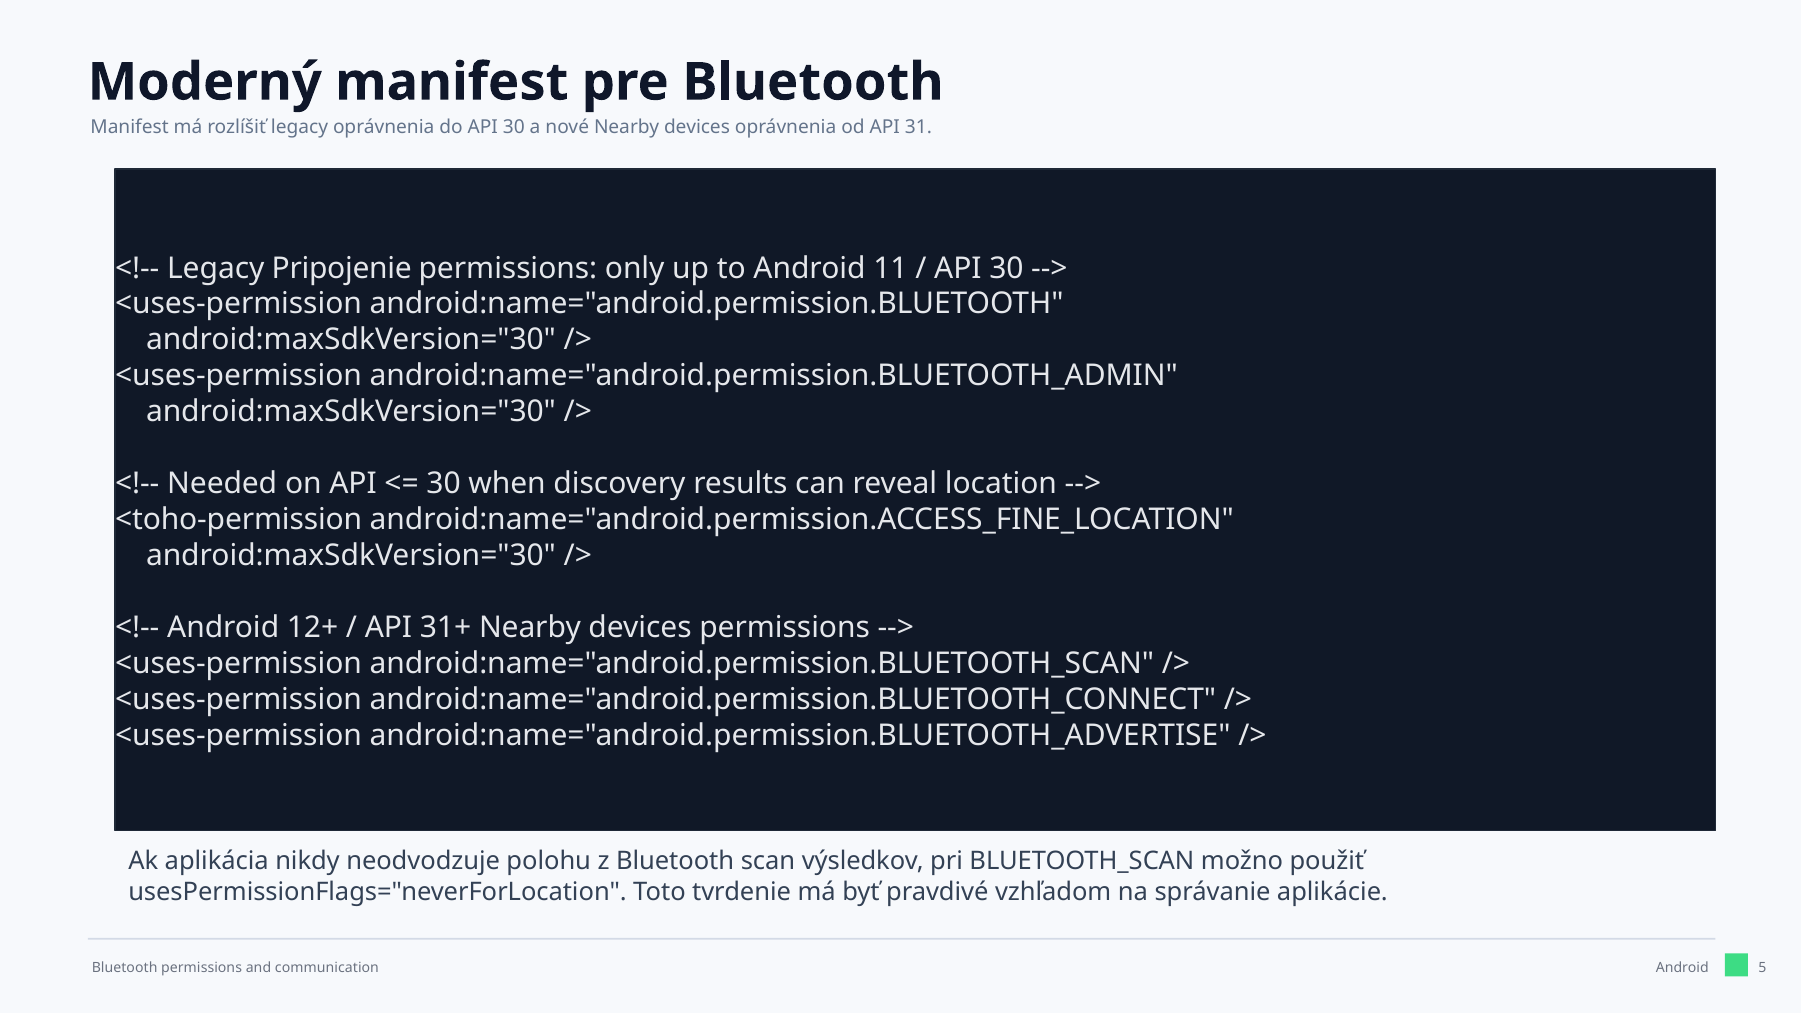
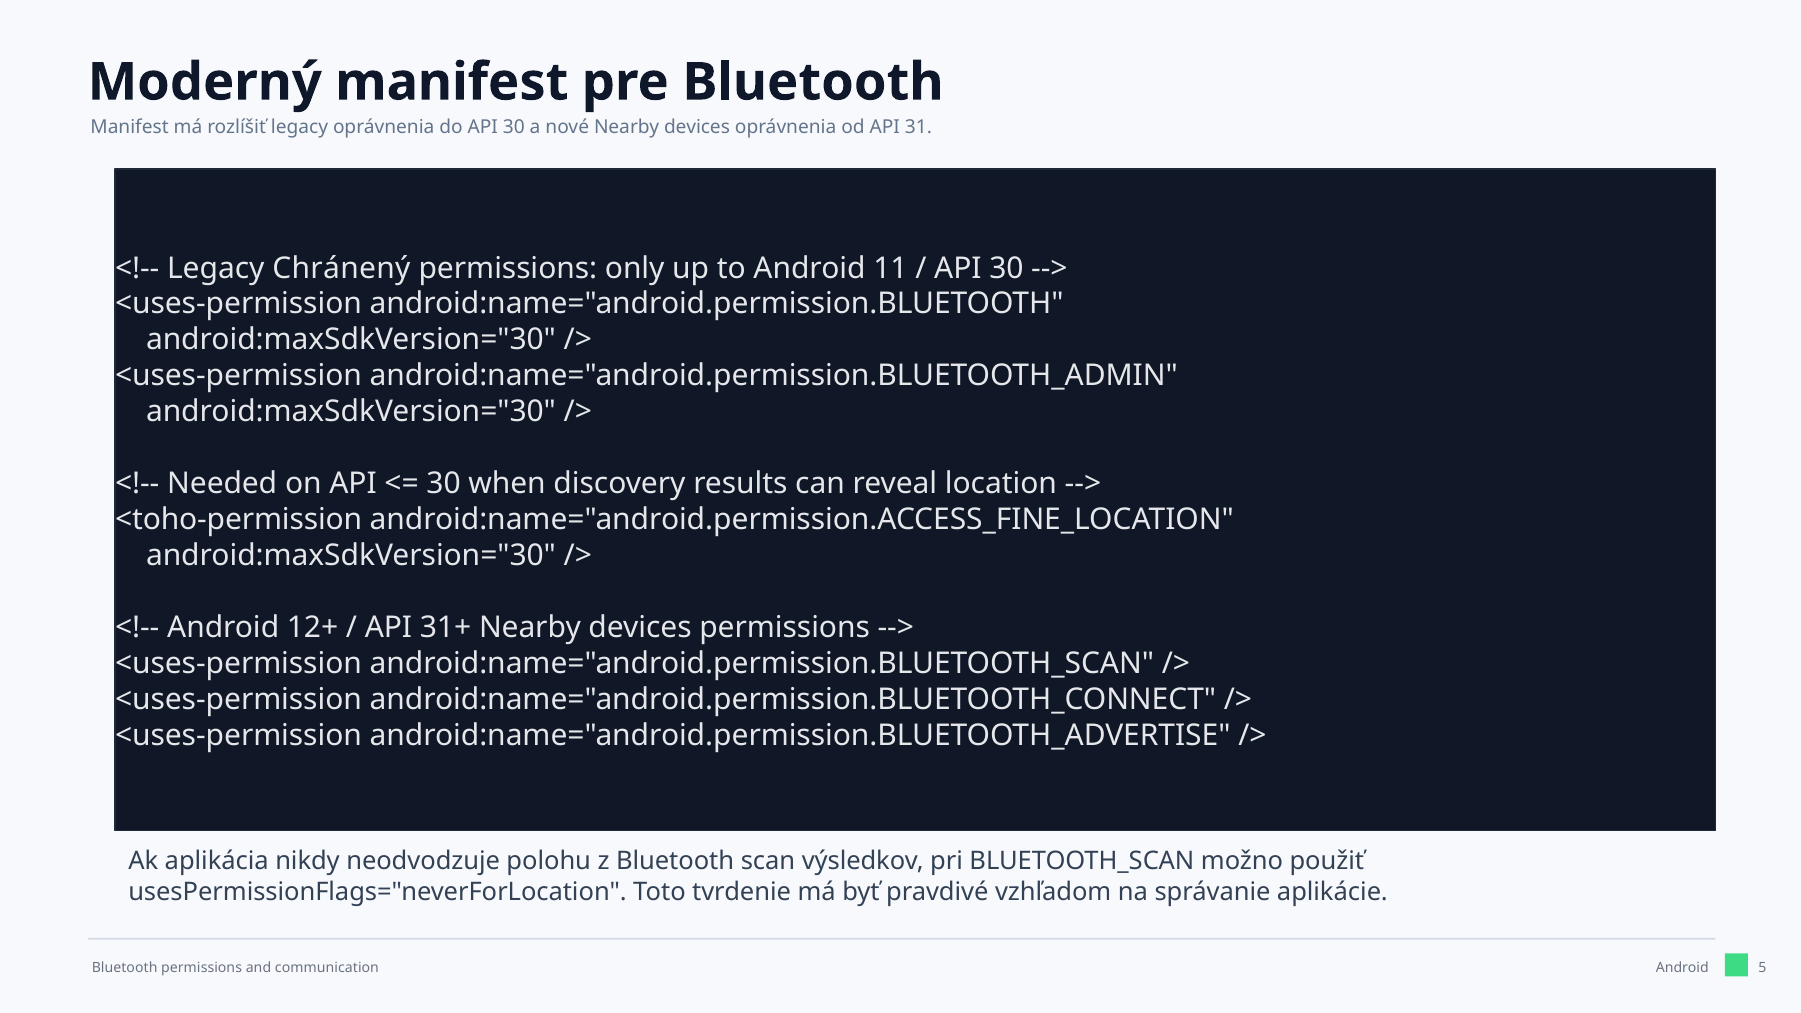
Pripojenie: Pripojenie -> Chránený (341, 268)
